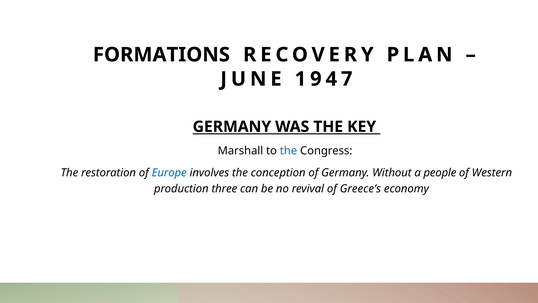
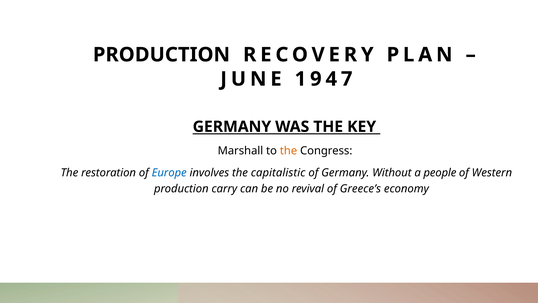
FORMATIONS: FORMATIONS -> PRODUCTION (161, 55)
the colour: blue -> orange (289, 151)
conception: conception -> capitalistic (278, 172)
three: three -> carry (224, 189)
